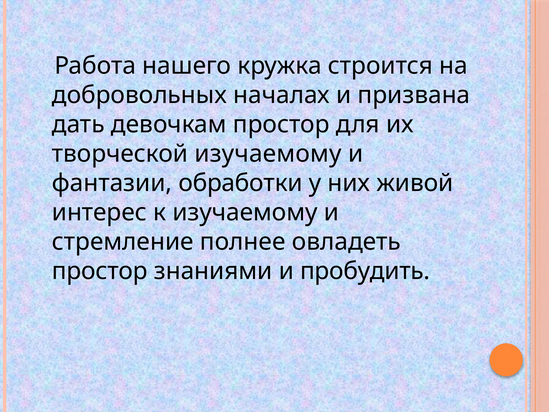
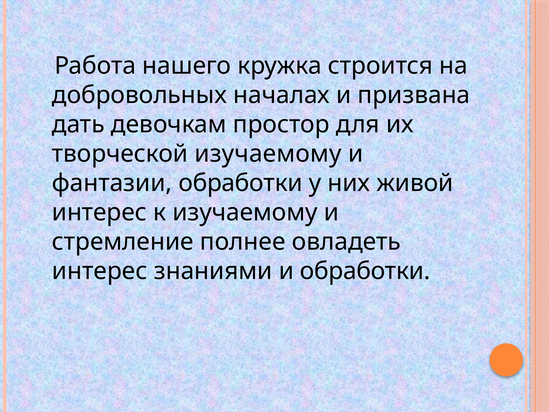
простор: простор -> интерес (100, 271)
и пробудить: пробудить -> обработки (365, 271)
